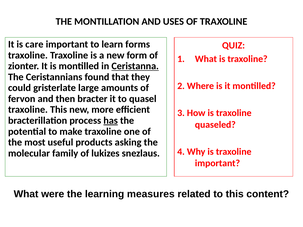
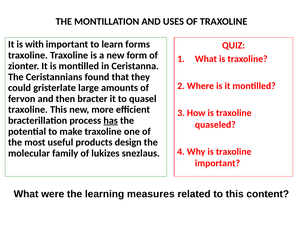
care: care -> with (34, 44)
Ceristanna underline: present -> none (135, 66)
asking: asking -> design (128, 142)
